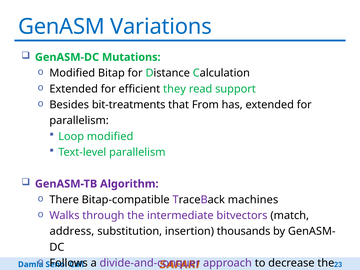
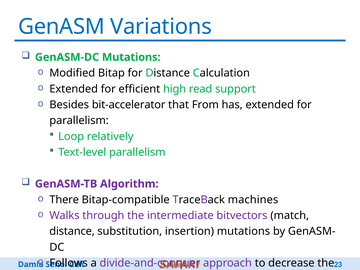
they: they -> high (175, 89)
bit-treatments: bit-treatments -> bit-accelerator (129, 105)
Loop modified: modified -> relatively (110, 136)
address: address -> distance (72, 231)
insertion thousands: thousands -> mutations (244, 231)
